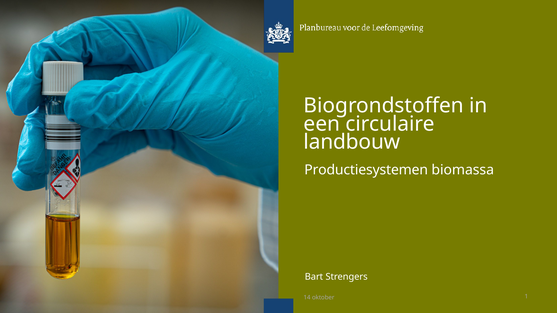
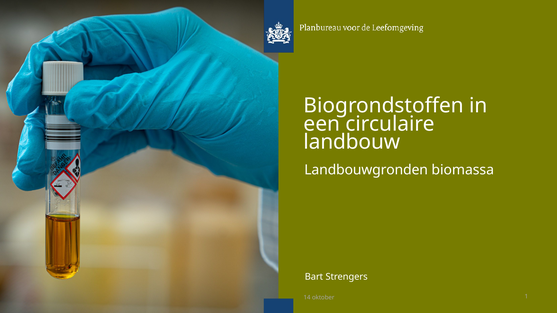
Productiesystemen: Productiesystemen -> Landbouwgronden (366, 170)
